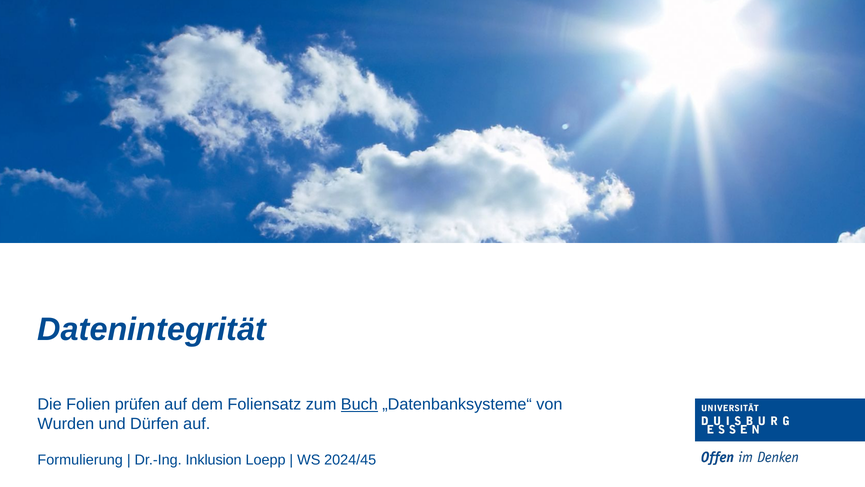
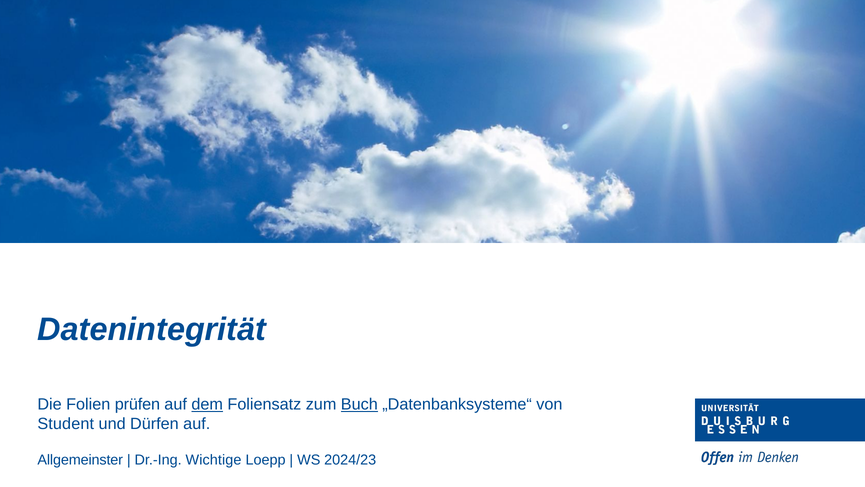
dem underline: none -> present (207, 404)
Wurden: Wurden -> Student (66, 423)
Formulierung: Formulierung -> Allgemeinster (80, 459)
Inklusion: Inklusion -> Wichtige (214, 459)
2024/45: 2024/45 -> 2024/23 (350, 459)
